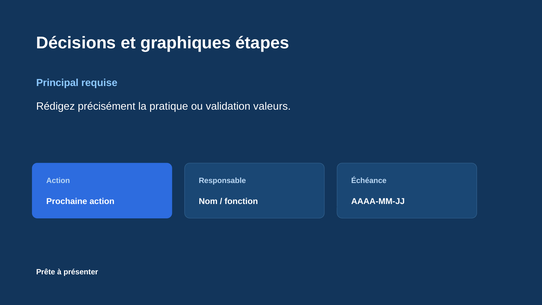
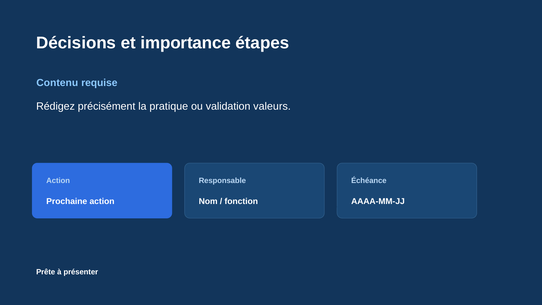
graphiques: graphiques -> importance (186, 43)
Principal: Principal -> Contenu (57, 83)
